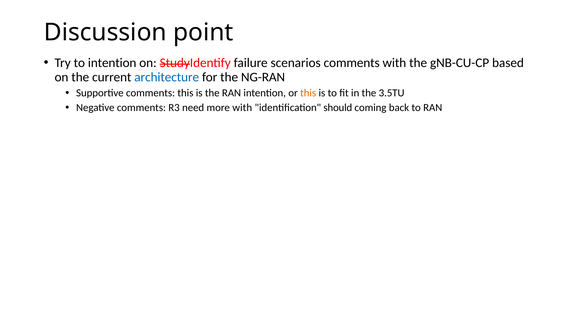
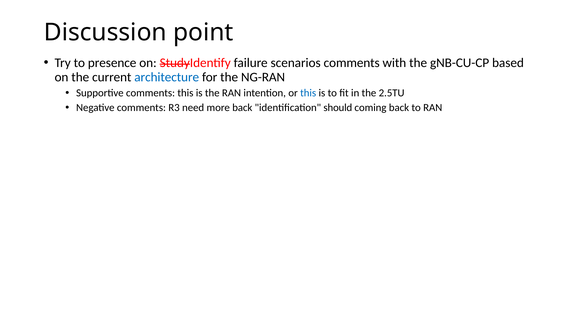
to intention: intention -> presence (112, 63)
this colour: orange -> blue (308, 93)
3.5TU: 3.5TU -> 2.5TU (392, 93)
more with: with -> back (242, 108)
